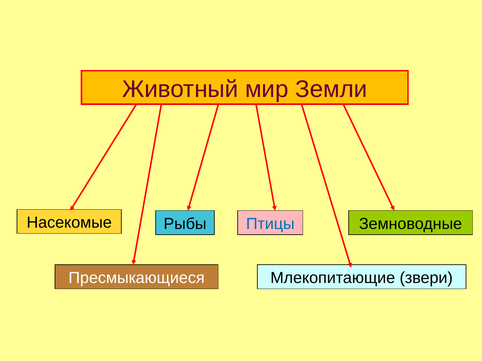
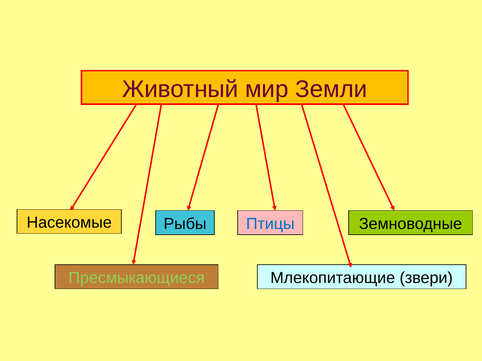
Пресмыкающиеся colour: white -> light green (137, 278)
